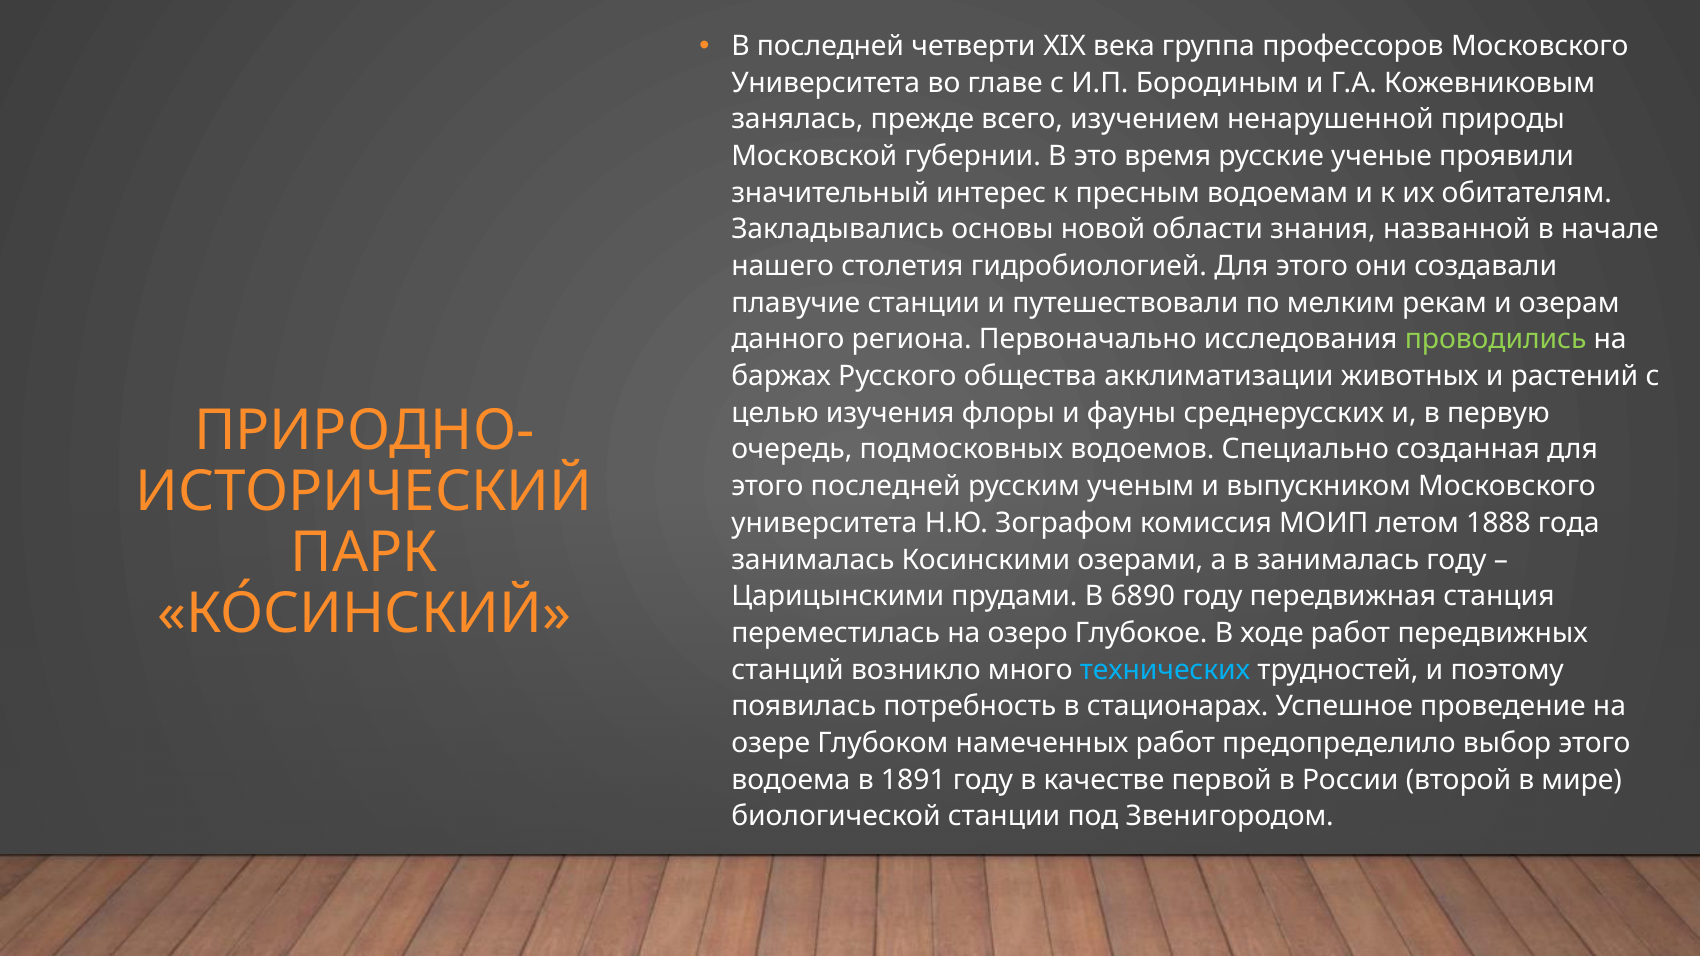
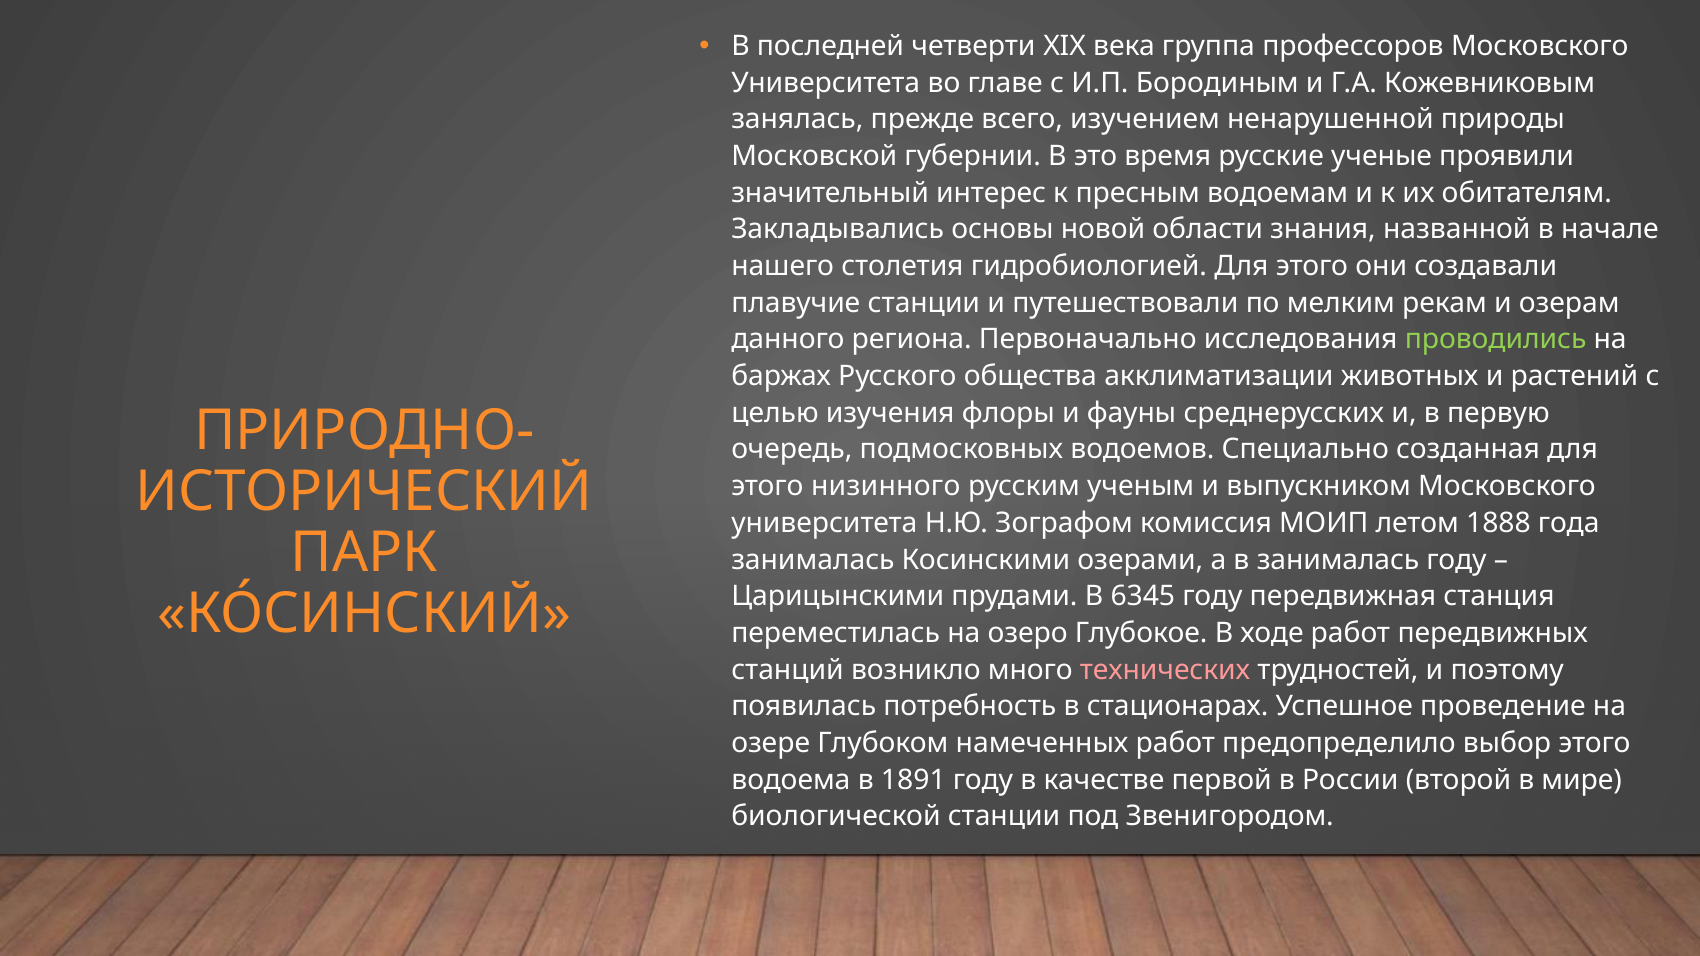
этого последней: последней -> низинного (886, 486)
6890: 6890 -> 6345 (1143, 597)
технических colour: light blue -> pink (1165, 670)
